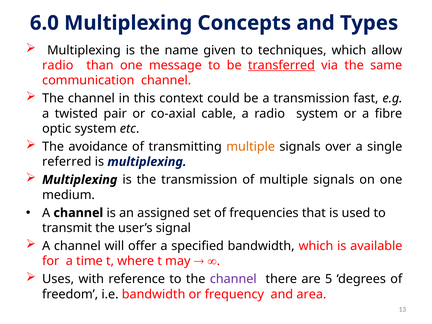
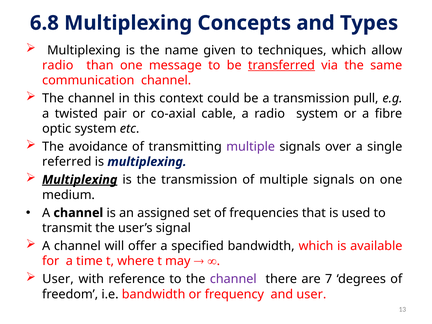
6.0: 6.0 -> 6.8 (44, 23)
fast: fast -> pull (366, 98)
multiple colour: orange -> purple (251, 147)
Multiplexing underline: none -> present (80, 180)
Uses: Uses -> User (58, 279)
5: 5 -> 7 (329, 279)
and area: area -> user (311, 294)
